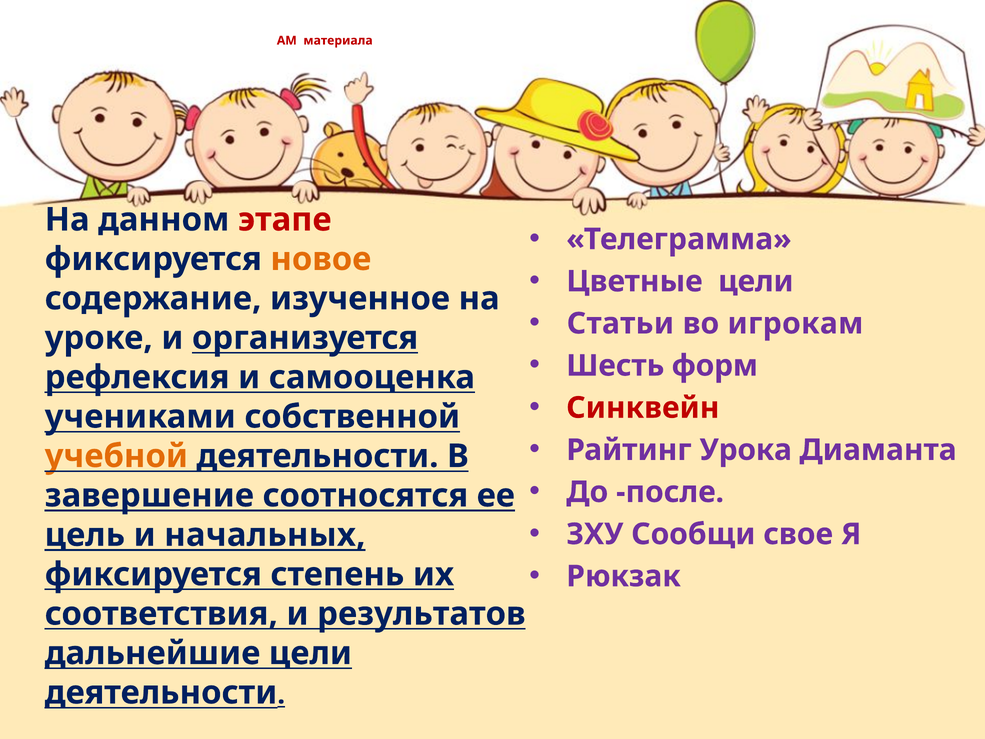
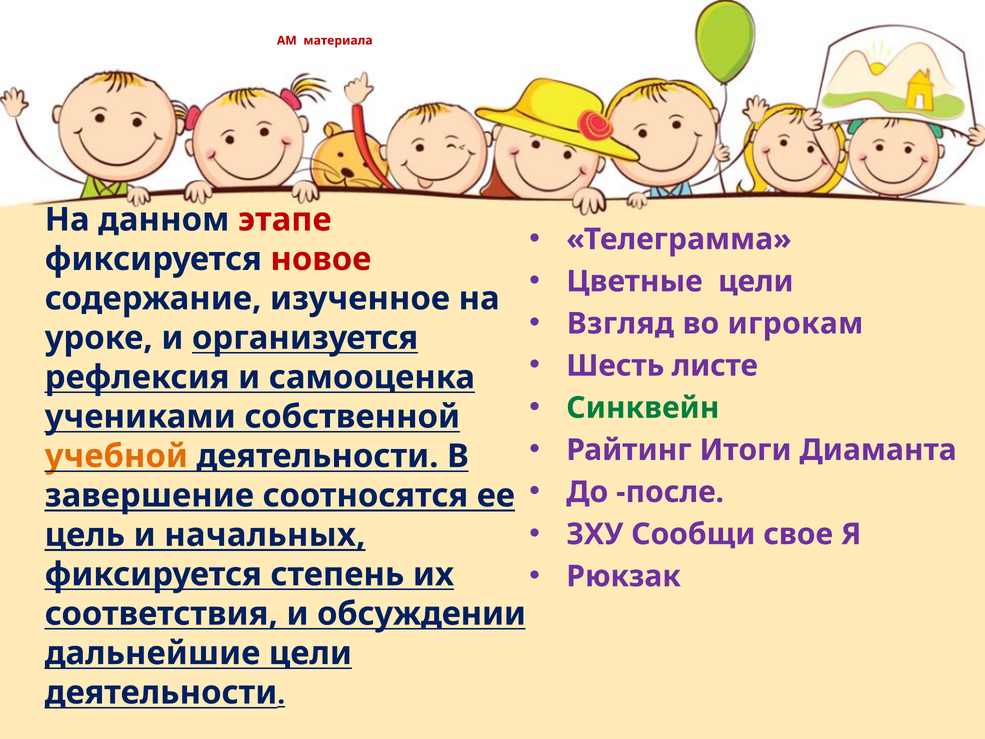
новое colour: orange -> red (321, 259)
Статьи: Статьи -> Взгляд (620, 323)
форм: форм -> листе (715, 366)
Синквейн colour: red -> green (643, 408)
Урока: Урока -> Итоги (746, 450)
результатов: результатов -> обсуждении (422, 614)
